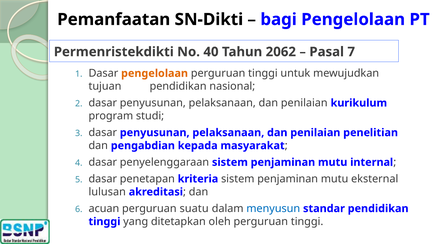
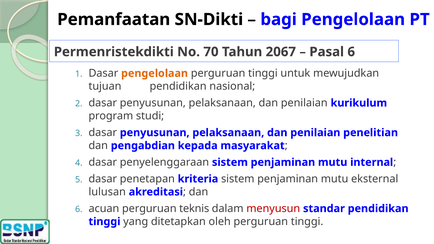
40: 40 -> 70 (211, 52)
2062: 2062 -> 2067 (281, 52)
Pasal 7: 7 -> 6 (351, 52)
suatu: suatu -> teknis (194, 209)
menyusun colour: blue -> red (273, 209)
